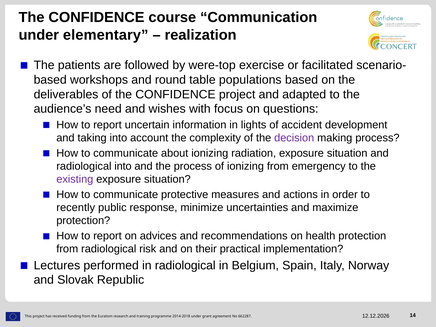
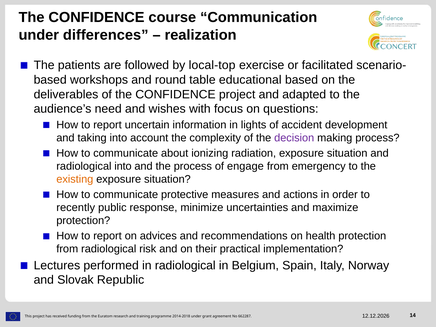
elementary: elementary -> differences (106, 35)
were-top: were-top -> local-top (212, 65)
populations: populations -> educational (250, 80)
of ionizing: ionizing -> engage (245, 166)
existing colour: purple -> orange (75, 179)
